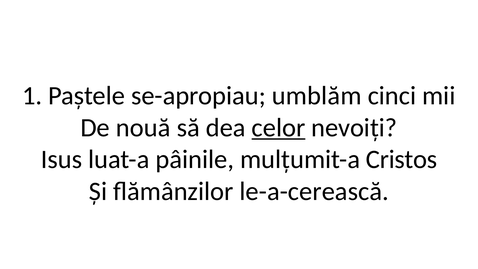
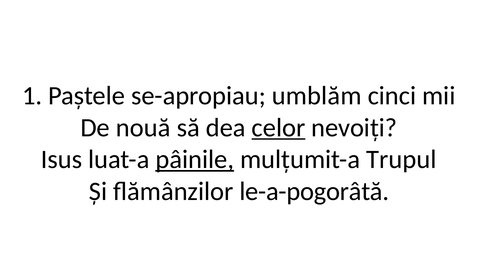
pâinile underline: none -> present (195, 159)
Cristos: Cristos -> Trupul (401, 159)
le-a-cerească: le-a-cerească -> le-a-pogorâtă (314, 191)
